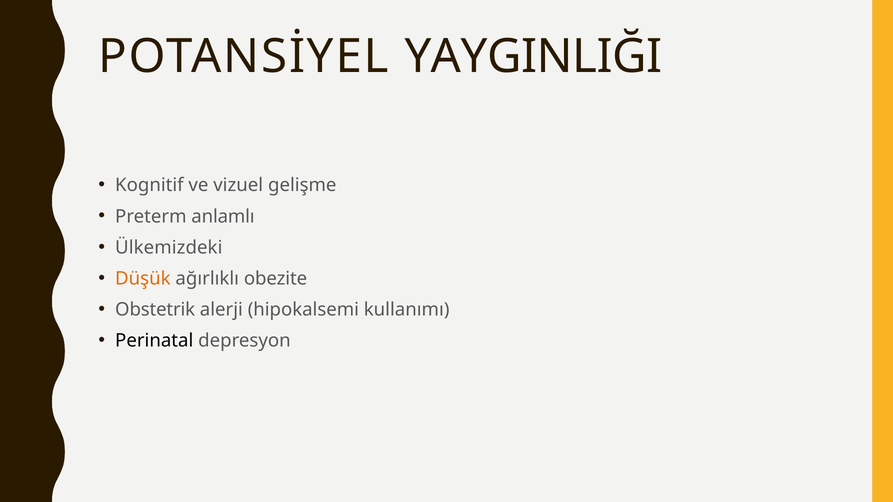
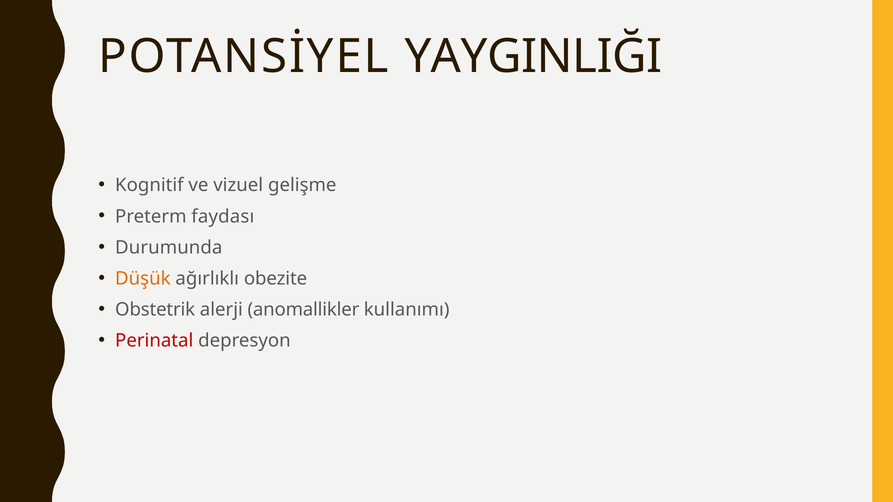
anlamlı: anlamlı -> faydası (223, 217)
Ülkemizdeki: Ülkemizdeki -> Durumunda (169, 248)
hipokalsemi: hipokalsemi -> anomallikler (303, 310)
Perinatal colour: black -> red (154, 341)
